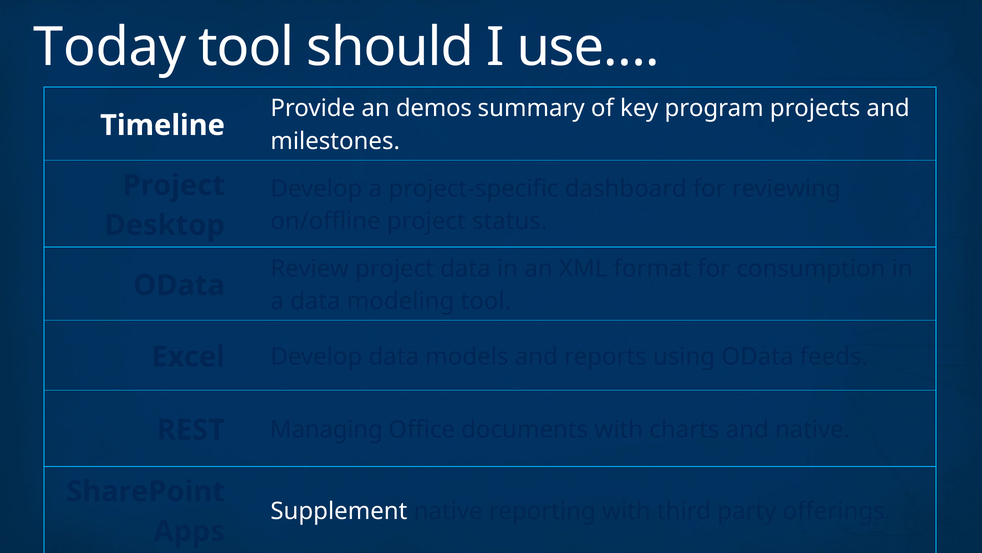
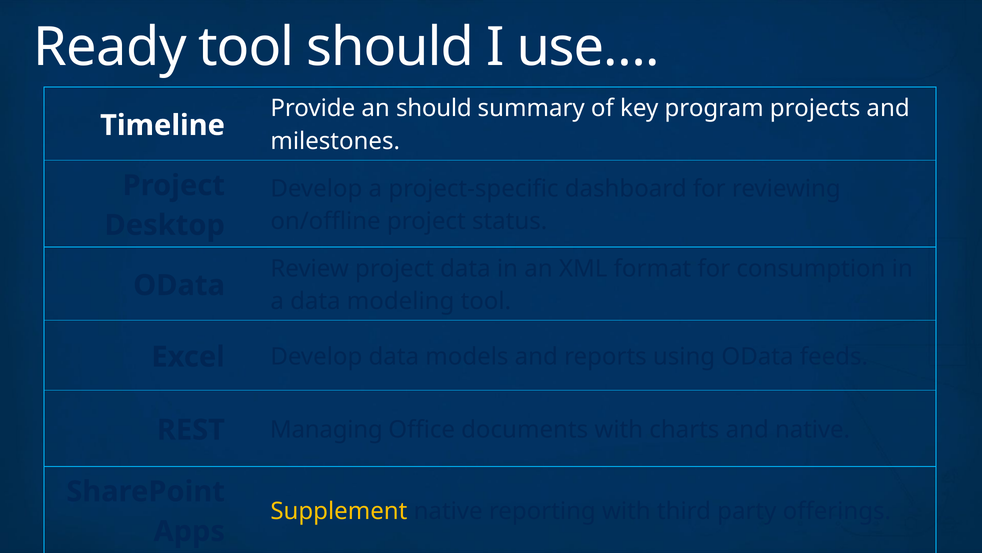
Today: Today -> Ready (110, 48)
an demos: demos -> should (434, 108)
Supplement colour: white -> yellow (339, 511)
